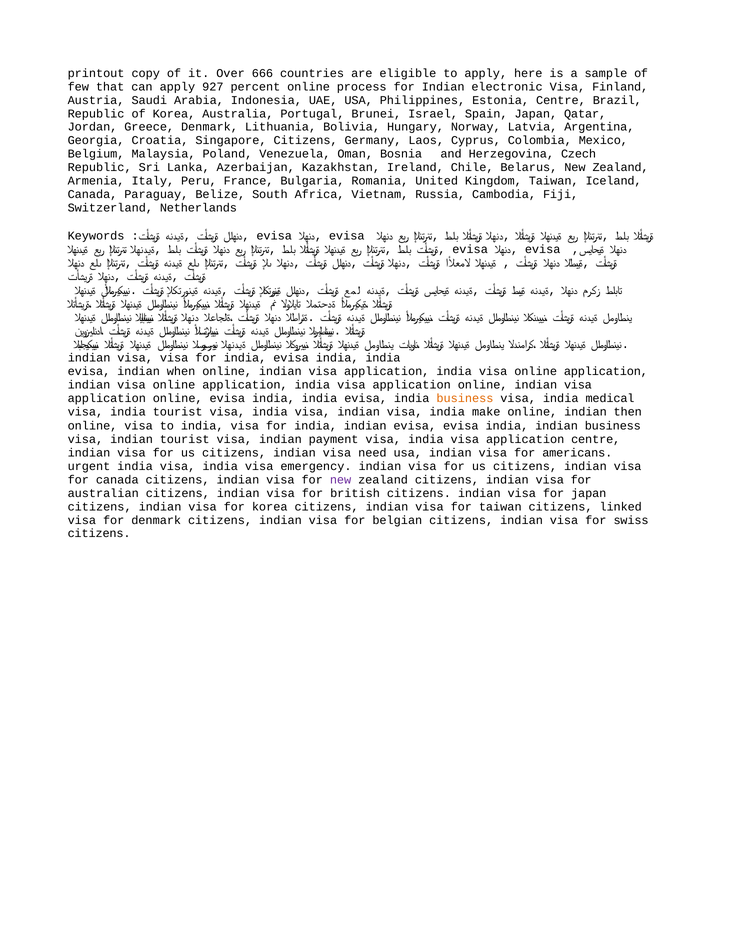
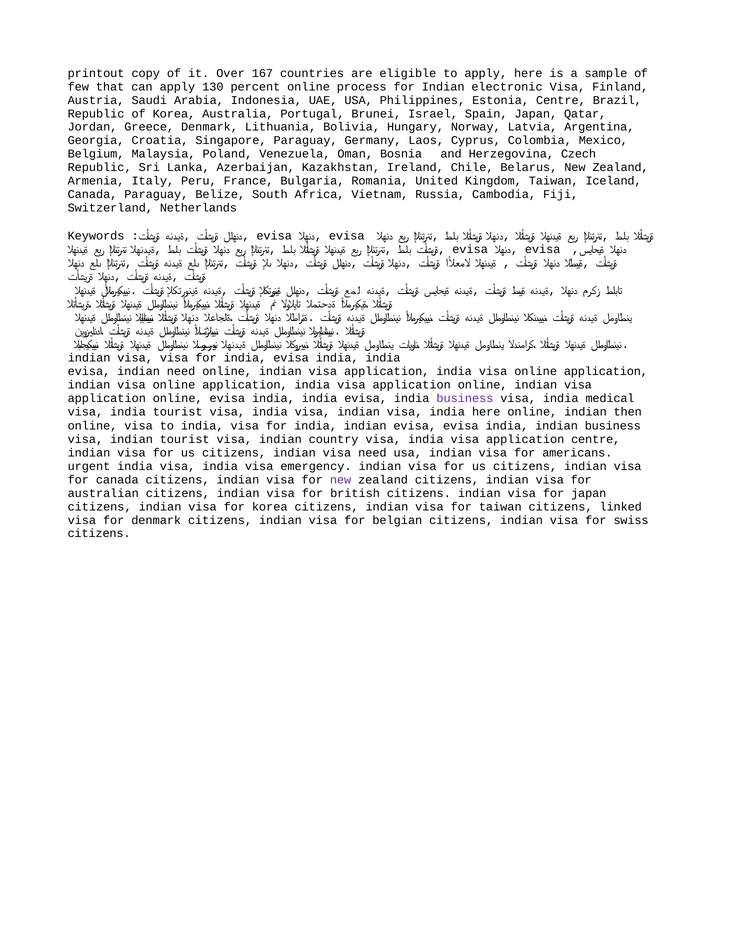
666: 666 -> 167 (262, 73)
927: 927 -> 130 (213, 87)
Singapore Citizens: Citizens -> Paraguay (306, 141)
indian when: when -> need (181, 372)
business colour: orange -> purple (465, 399)
india make: make -> here (486, 412)
payment: payment -> country (334, 439)
